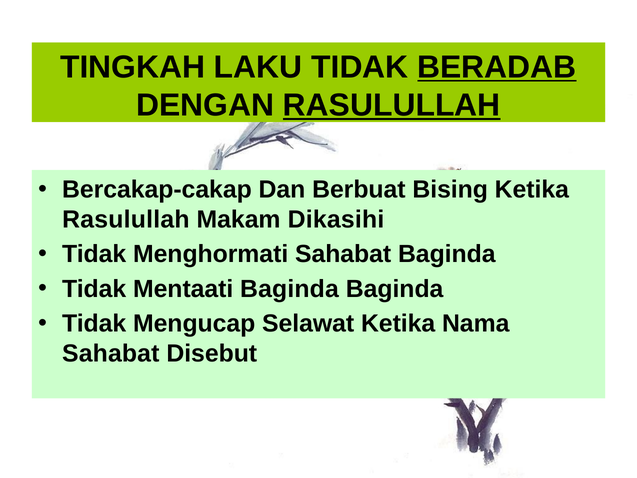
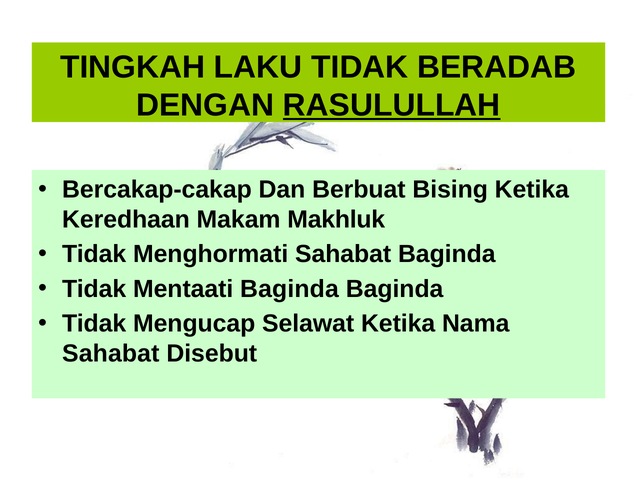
BERADAB underline: present -> none (497, 67)
Rasulullah: Rasulullah -> Keredhaan (126, 219)
Dikasihi: Dikasihi -> Makhluk (336, 219)
